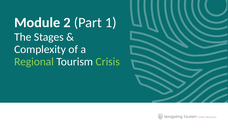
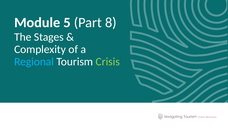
2: 2 -> 5 (67, 23)
1: 1 -> 8 (111, 23)
Regional colour: light green -> light blue (34, 62)
